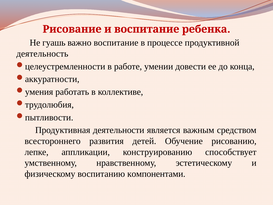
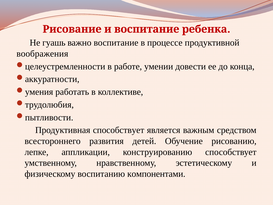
деятельность: деятельность -> воображения (42, 54)
Продуктивная деятельности: деятельности -> способствует (119, 130)
